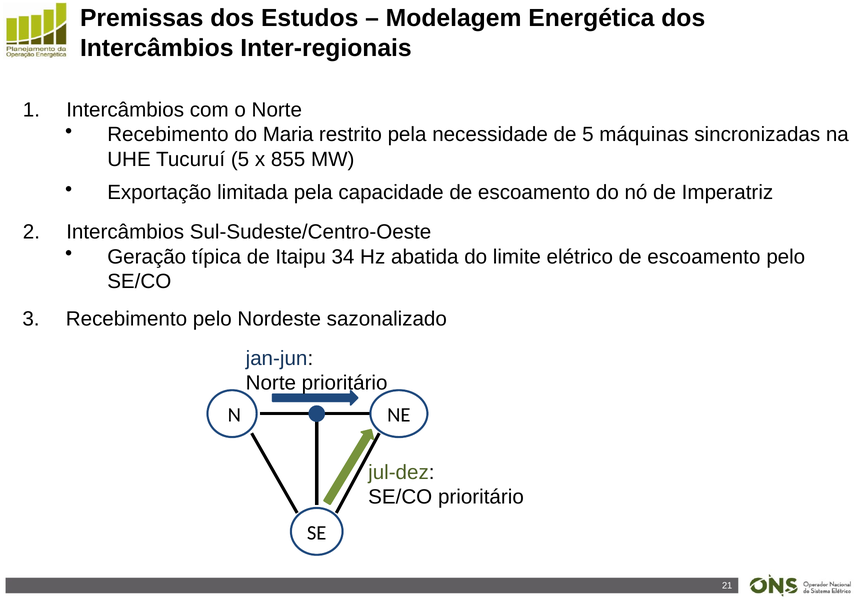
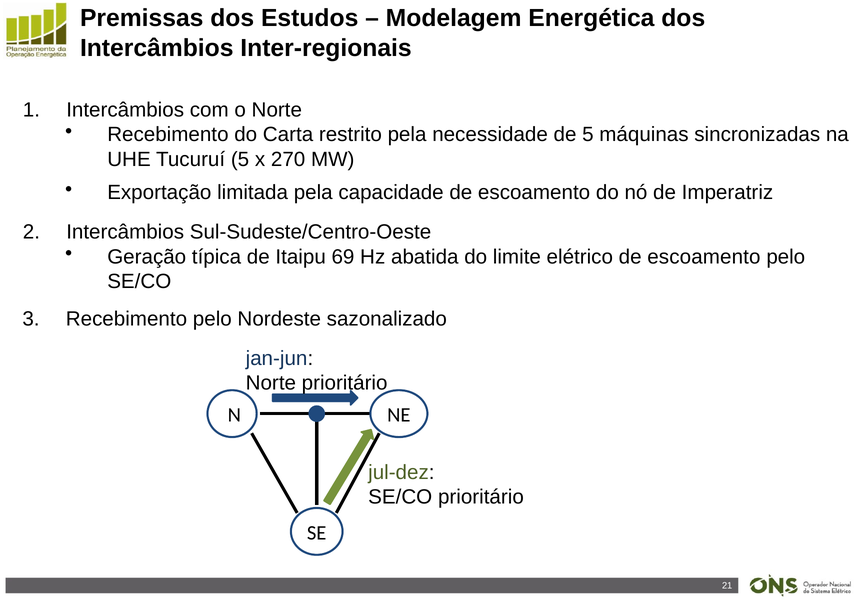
Maria: Maria -> Carta (288, 135)
855: 855 -> 270 (288, 159)
34: 34 -> 69 (343, 257)
